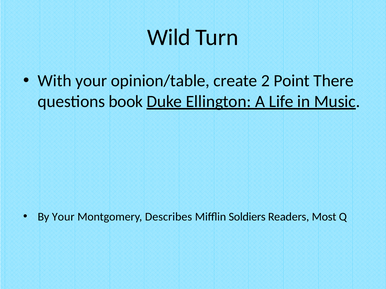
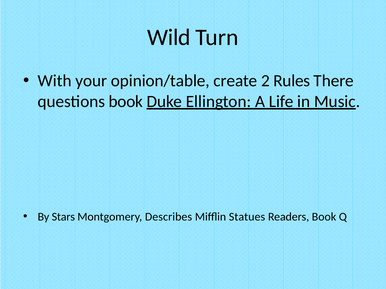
Point: Point -> Rules (292, 81)
By Your: Your -> Stars (63, 217)
Soldiers: Soldiers -> Statues (247, 217)
Readers Most: Most -> Book (324, 217)
